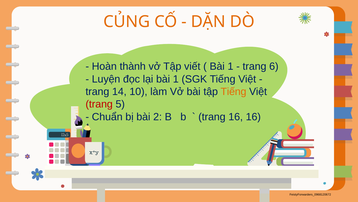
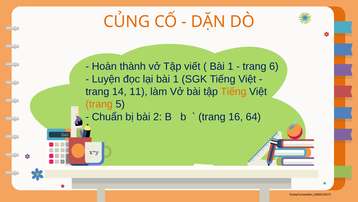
10: 10 -> 11 (138, 91)
trang colour: red -> orange (99, 104)
16 16: 16 -> 64 (253, 116)
